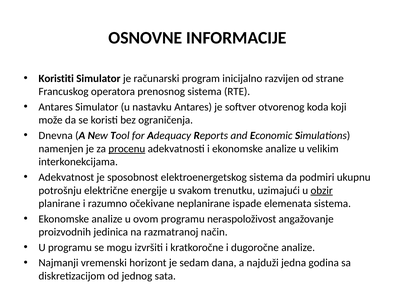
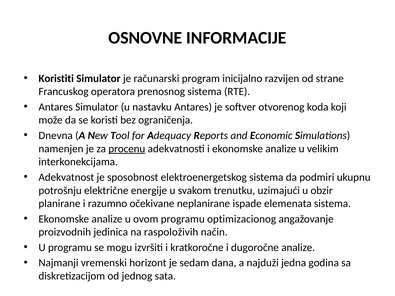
obzir underline: present -> none (322, 191)
neraspoloživost: neraspoloživost -> optimizacionog (242, 219)
razmatranoj: razmatranoj -> raspoloživih (171, 232)
